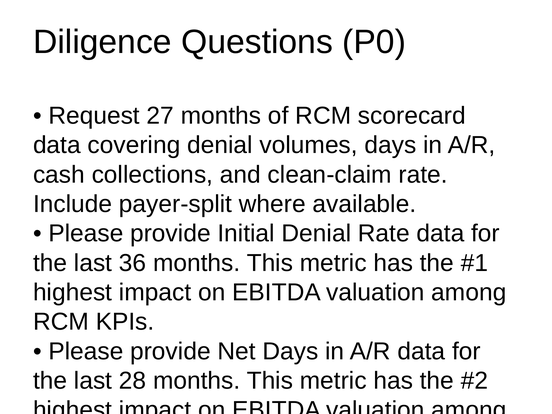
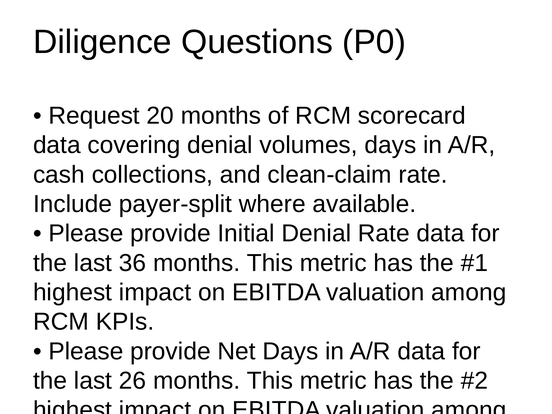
27: 27 -> 20 (160, 116)
28: 28 -> 26 (133, 381)
